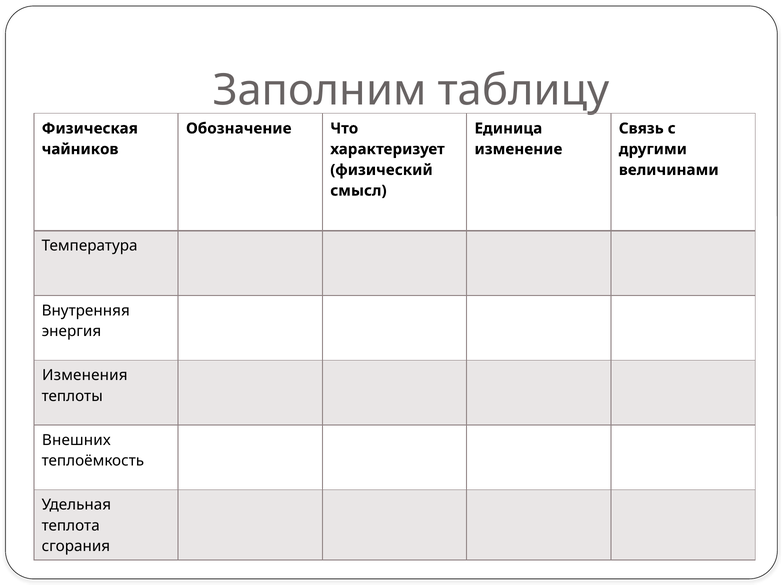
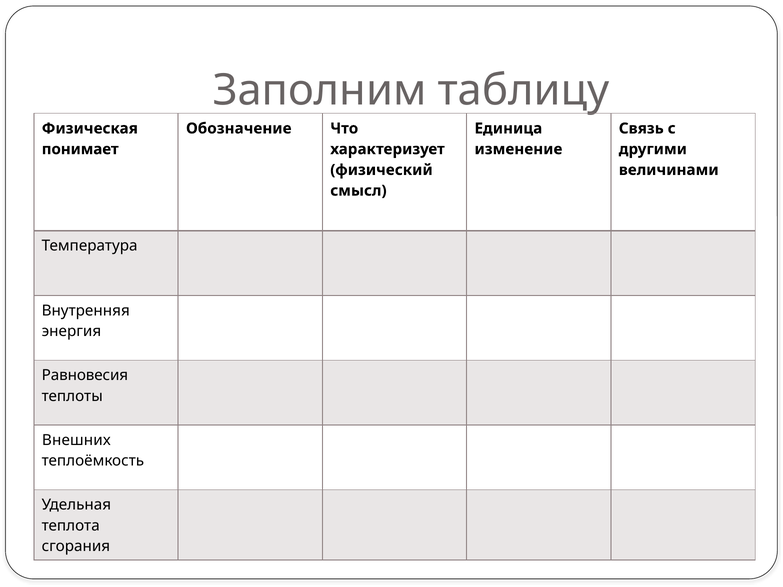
чайников: чайников -> понимает (80, 149)
Изменения: Изменения -> Равновесия (85, 376)
